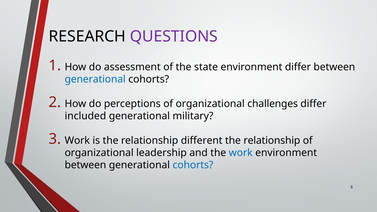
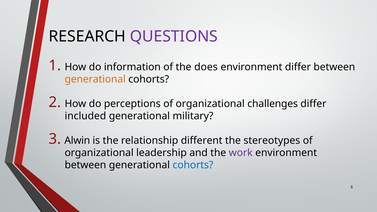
assessment: assessment -> information (132, 67)
state: state -> does (206, 67)
generational colour: blue -> orange (95, 79)
Work: Work -> Alwin (77, 141)
relationship: relationship -> stereotypes (272, 141)
work colour: blue -> purple (241, 153)
